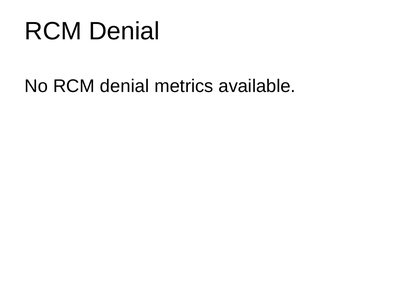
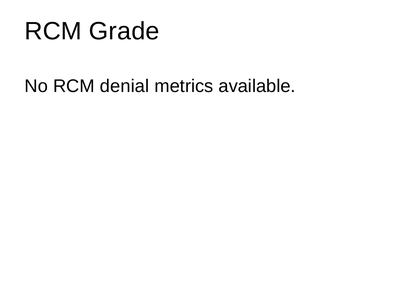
Denial: Denial -> Grade (124, 31)
